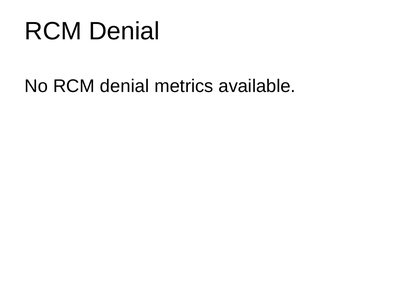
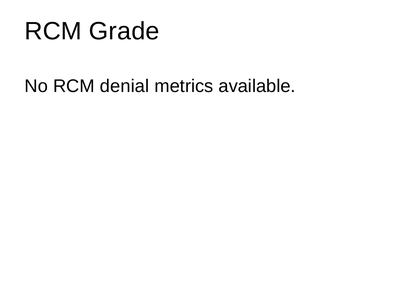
Denial: Denial -> Grade (124, 31)
